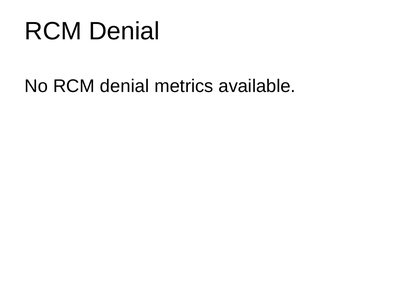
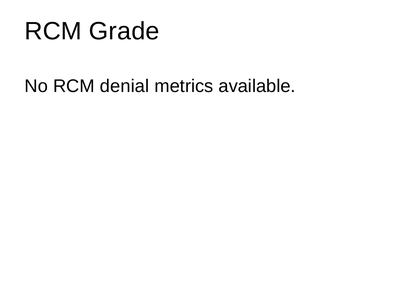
Denial: Denial -> Grade (124, 31)
